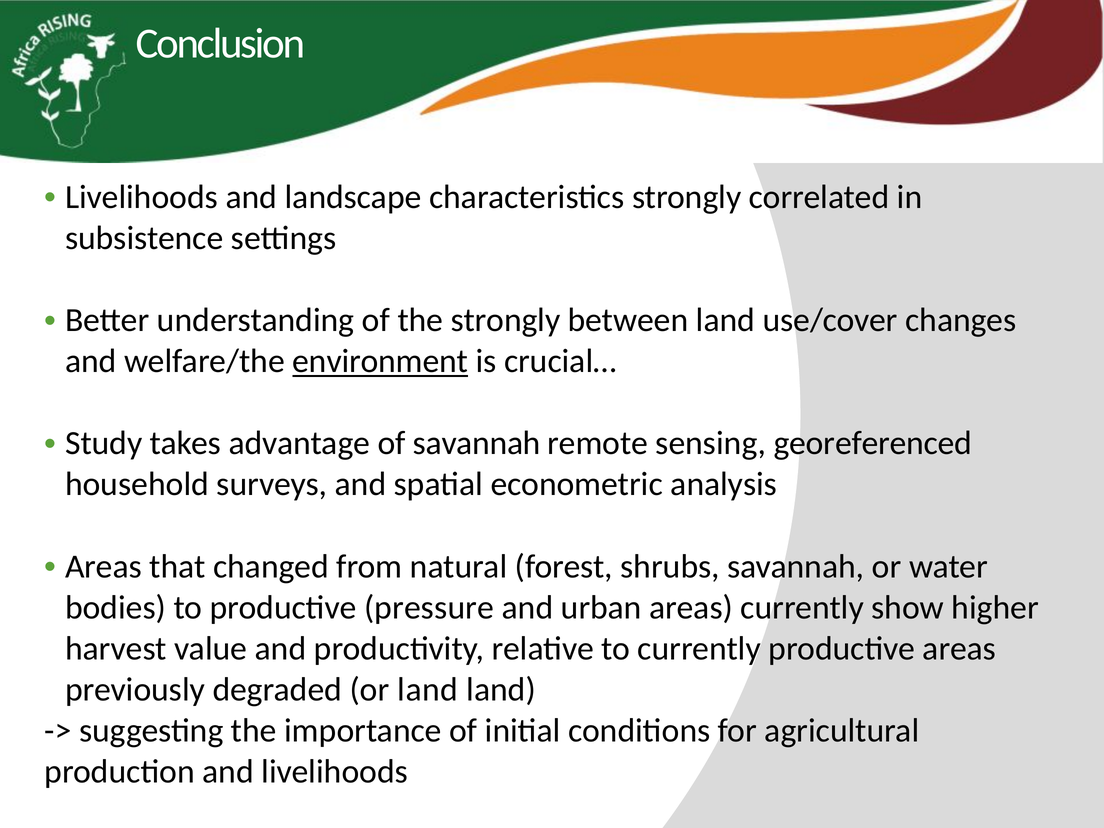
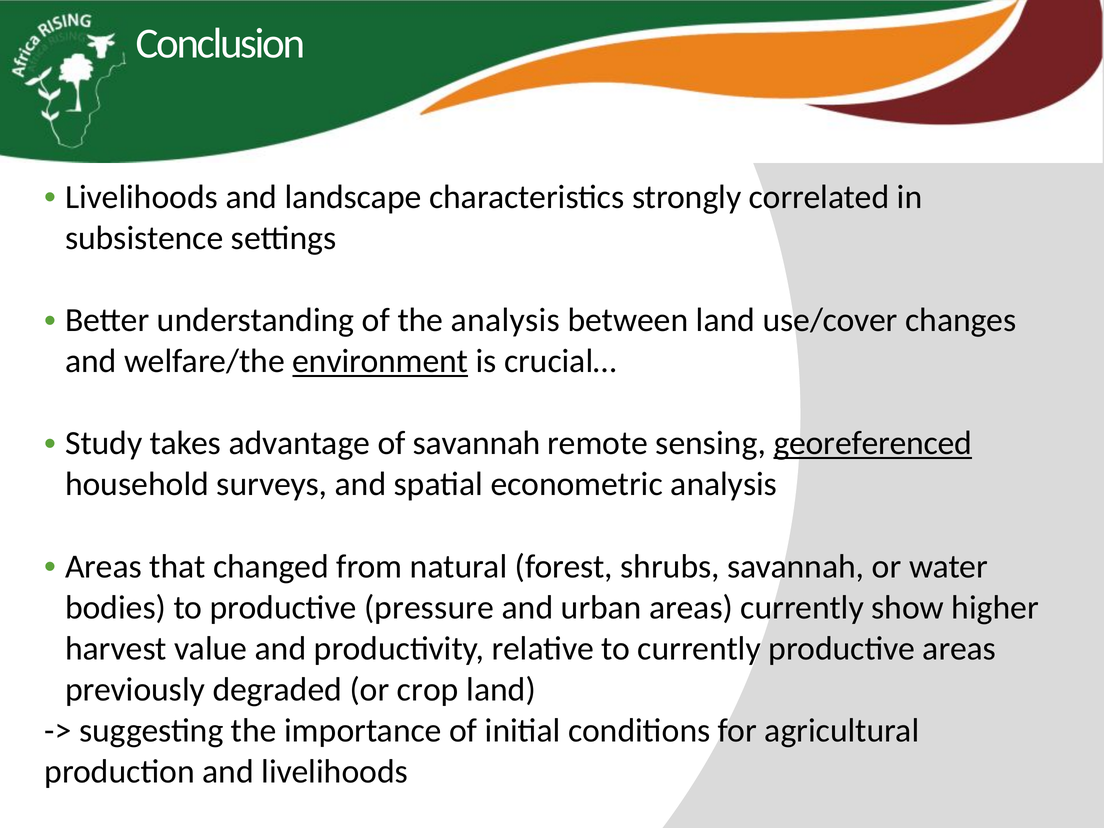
the strongly: strongly -> analysis (505, 320)
georeferenced underline: none -> present (873, 443)
or land: land -> crop (428, 690)
